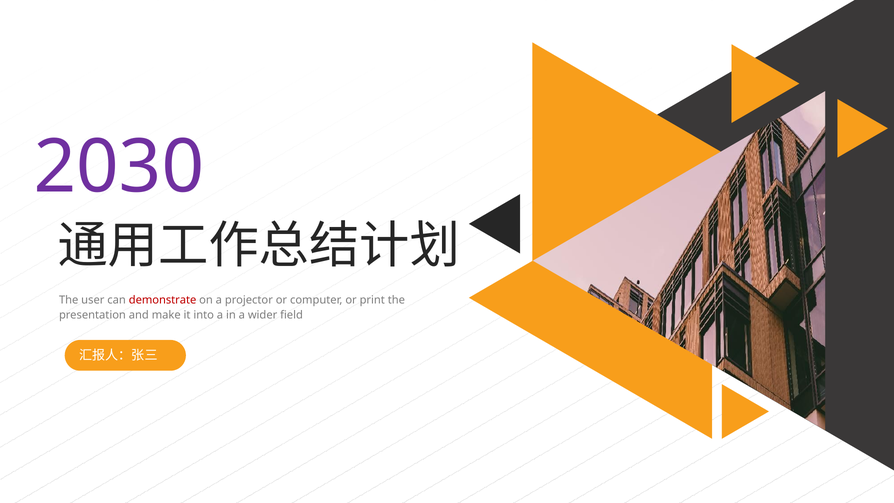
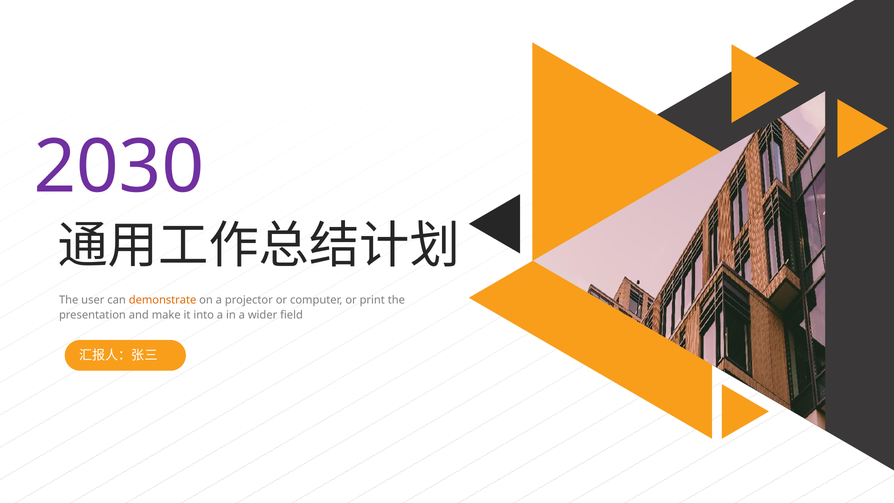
demonstrate colour: red -> orange (163, 300)
